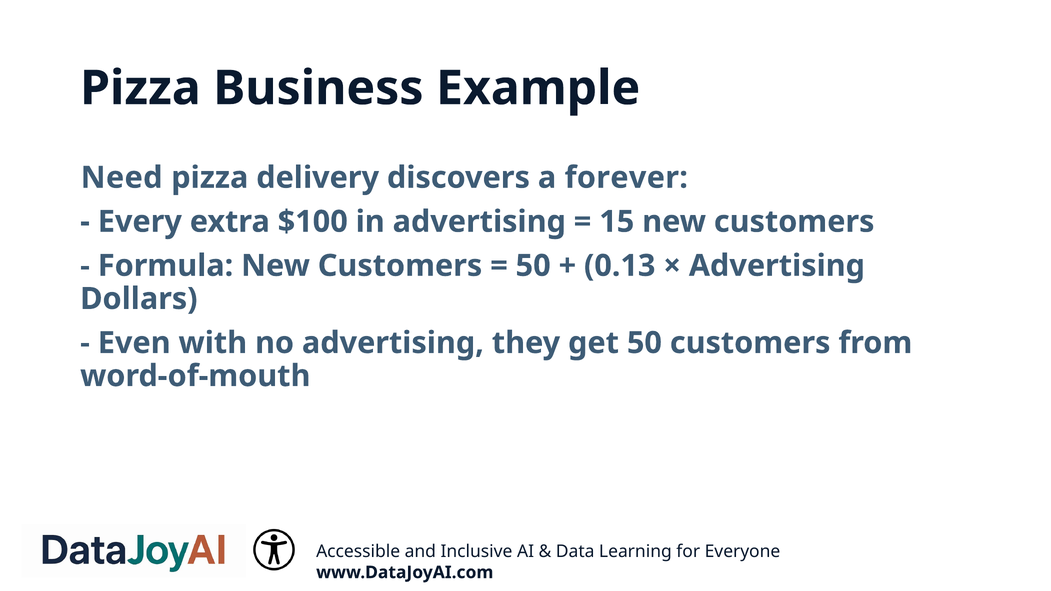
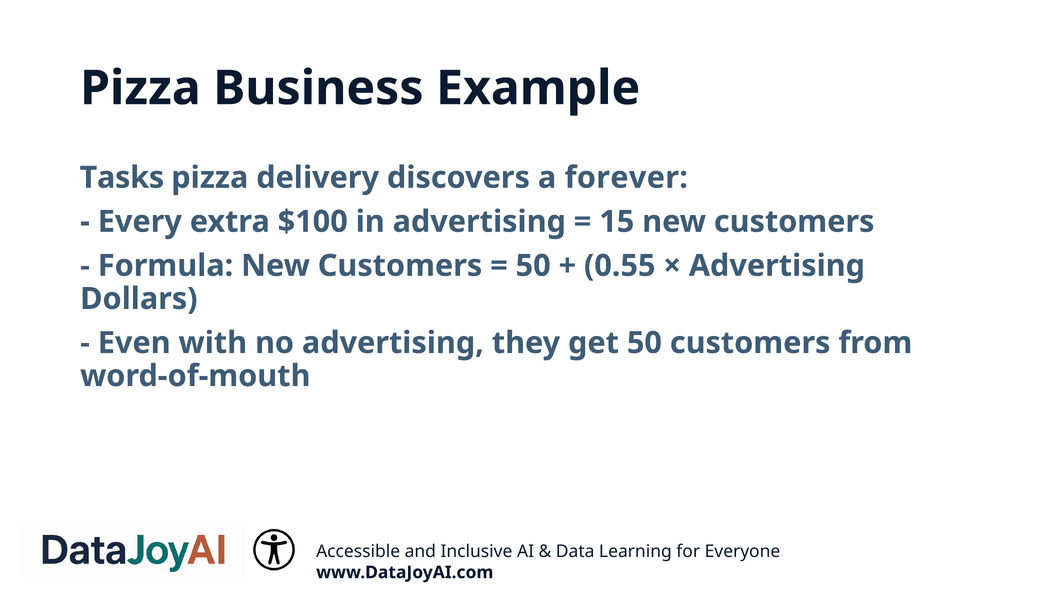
Need: Need -> Tasks (122, 178)
0.13: 0.13 -> 0.55 (620, 266)
